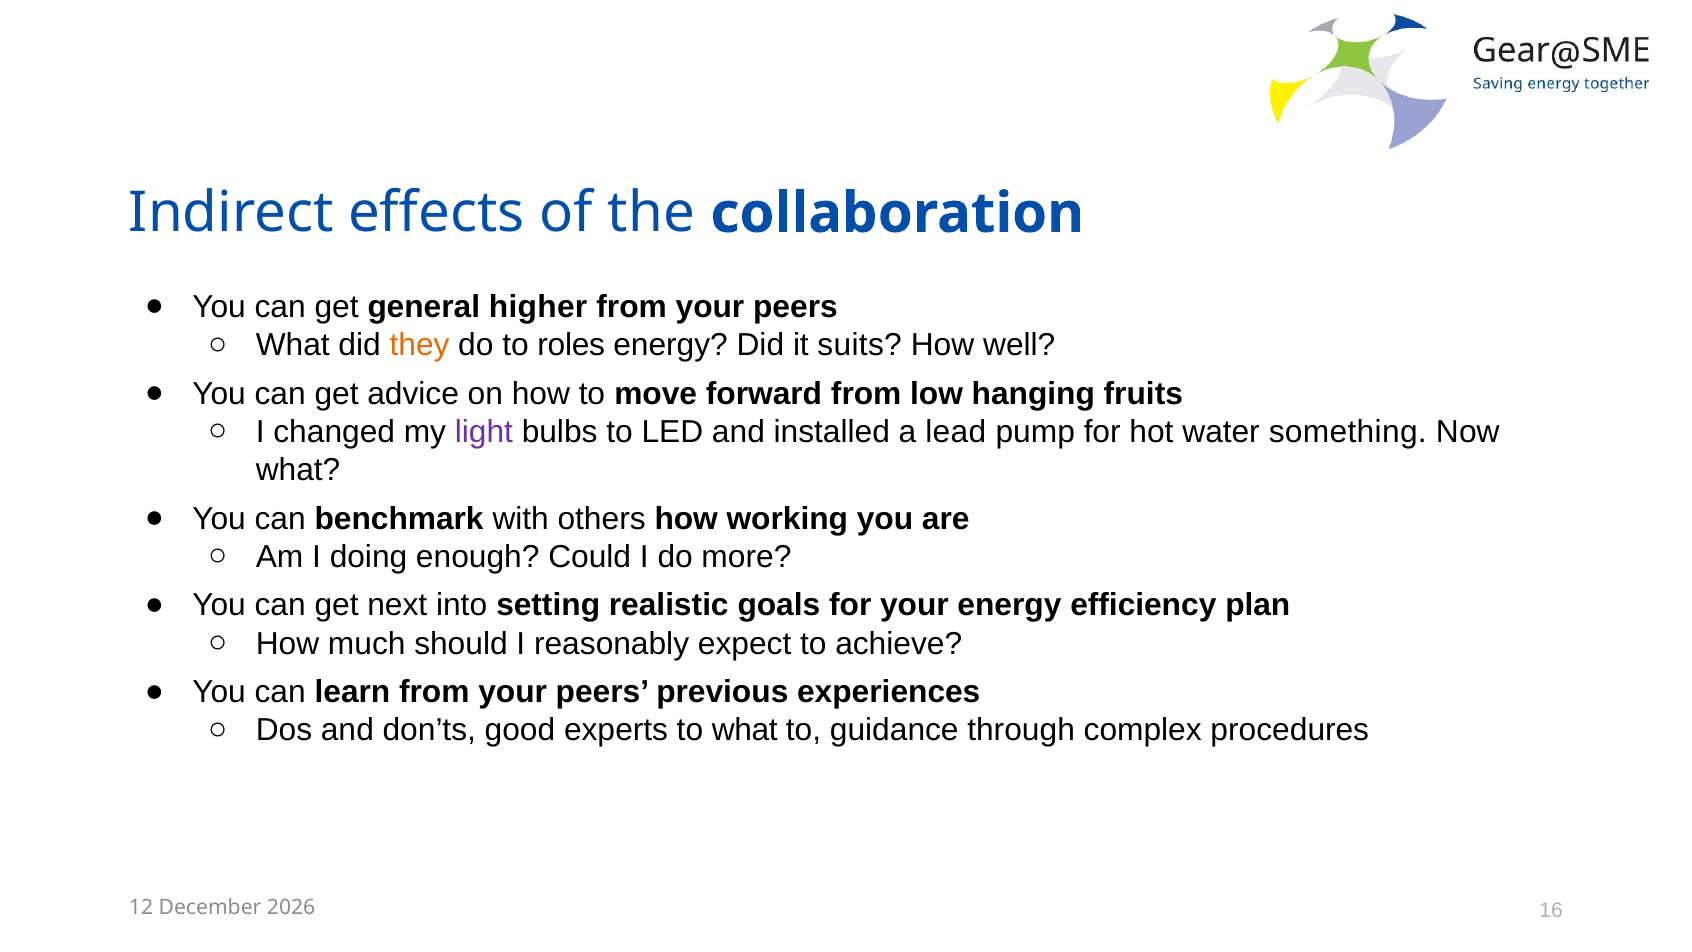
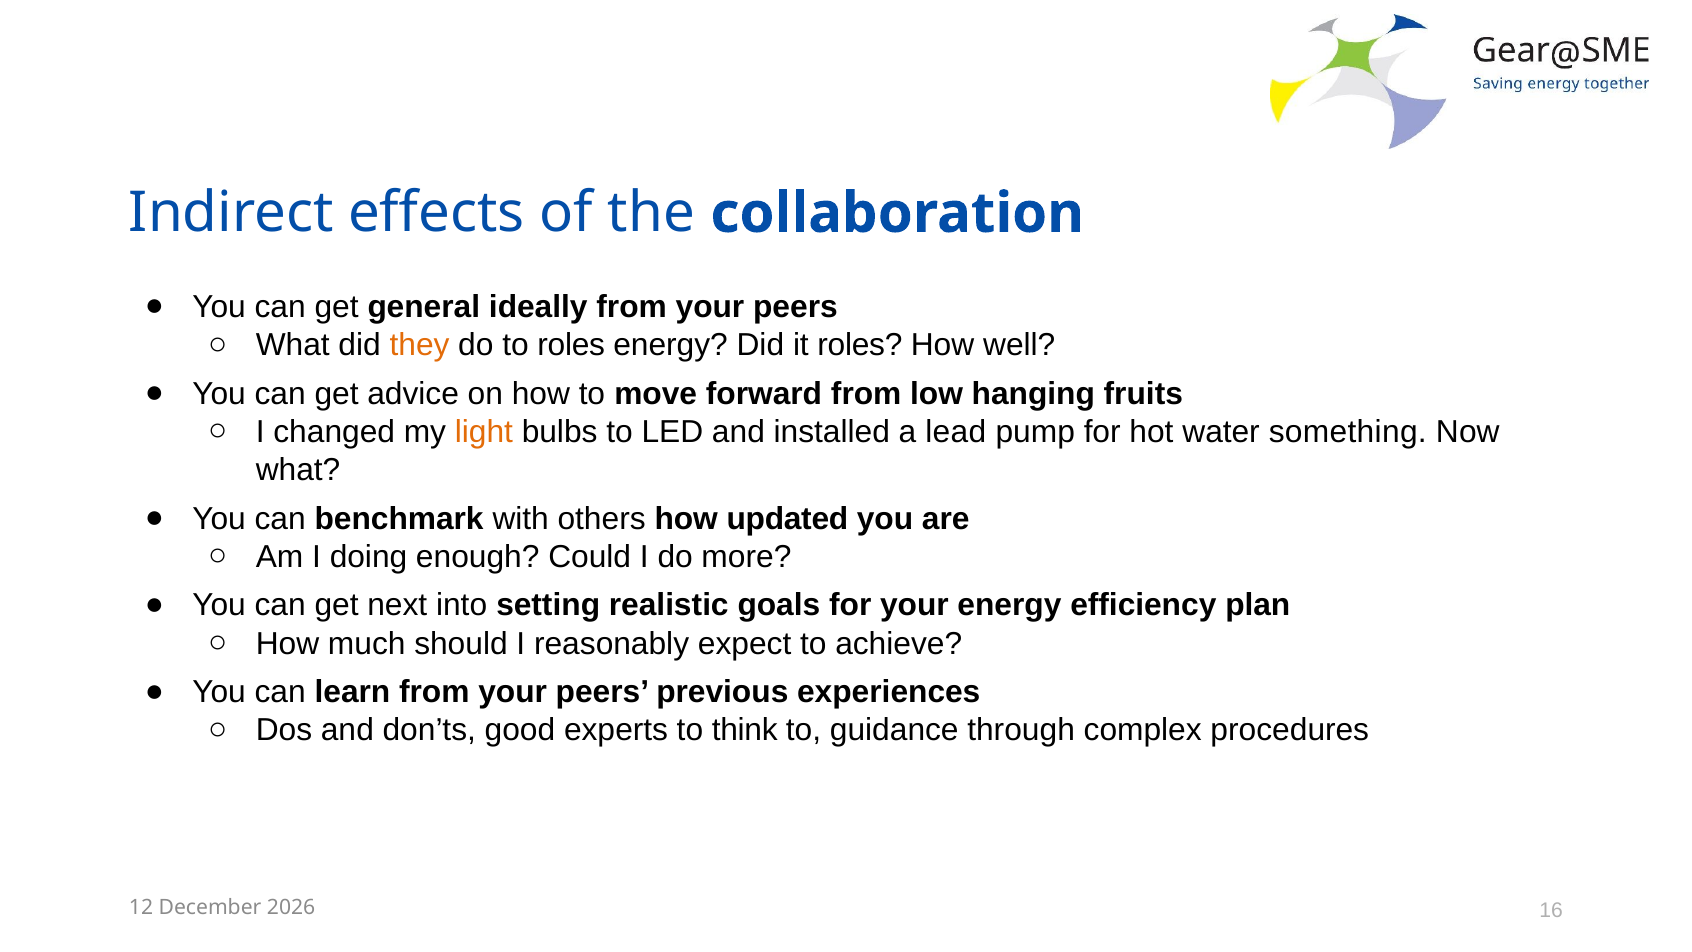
higher: higher -> ideally (538, 307)
it suits: suits -> roles (860, 345)
light colour: purple -> orange (484, 432)
working: working -> updated (787, 519)
to what: what -> think (745, 730)
